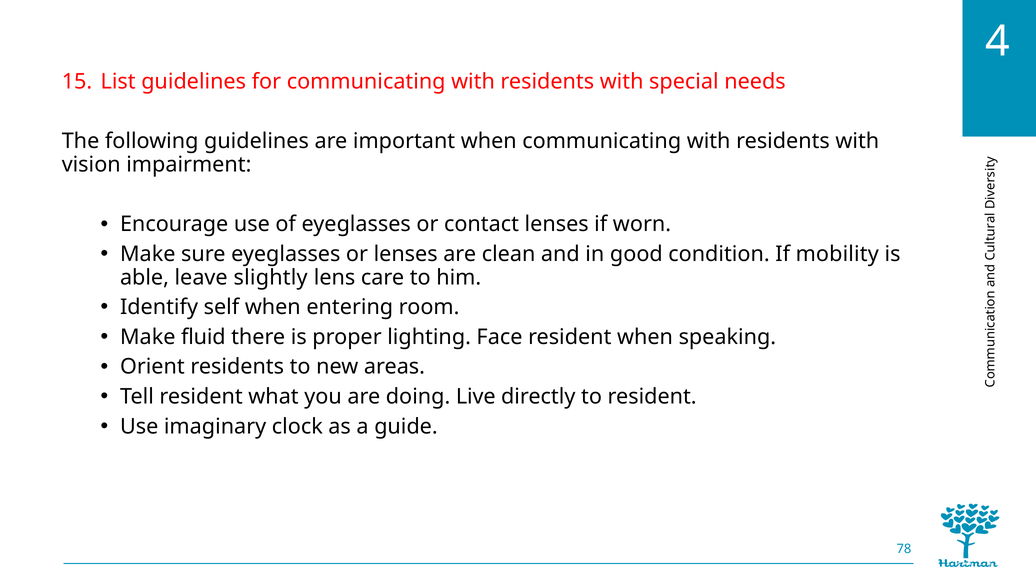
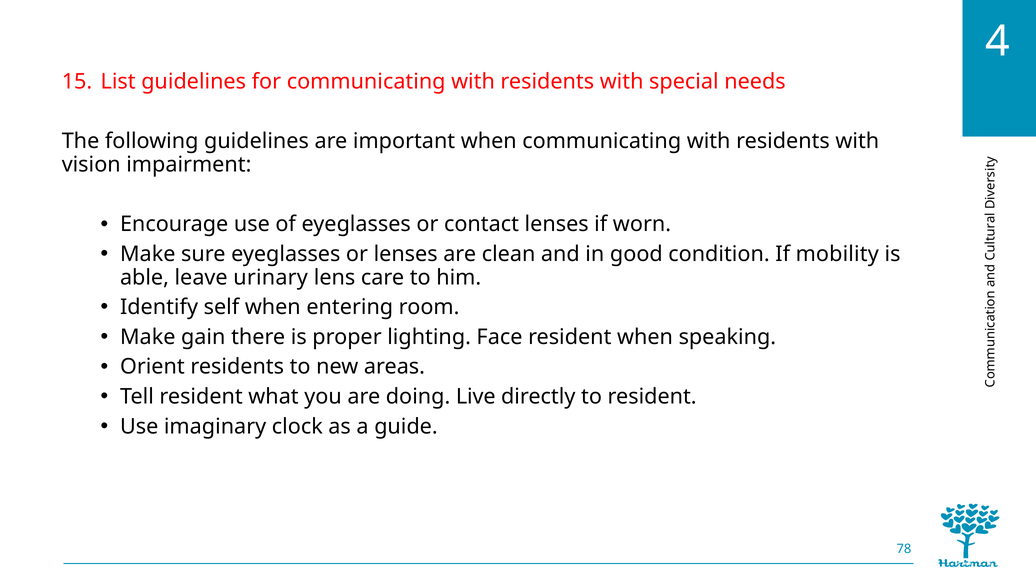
slightly: slightly -> urinary (271, 277)
fluid: fluid -> gain (203, 337)
